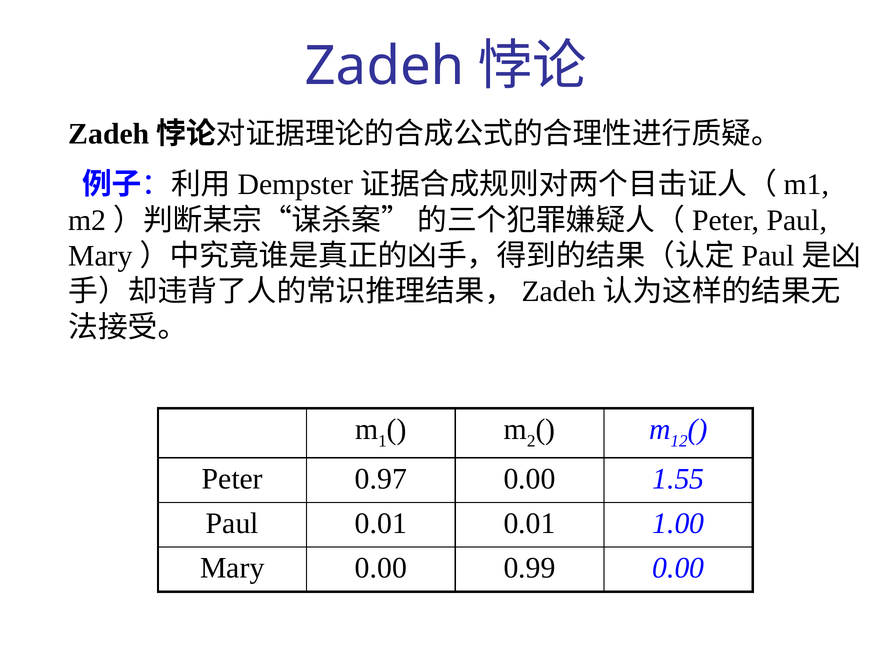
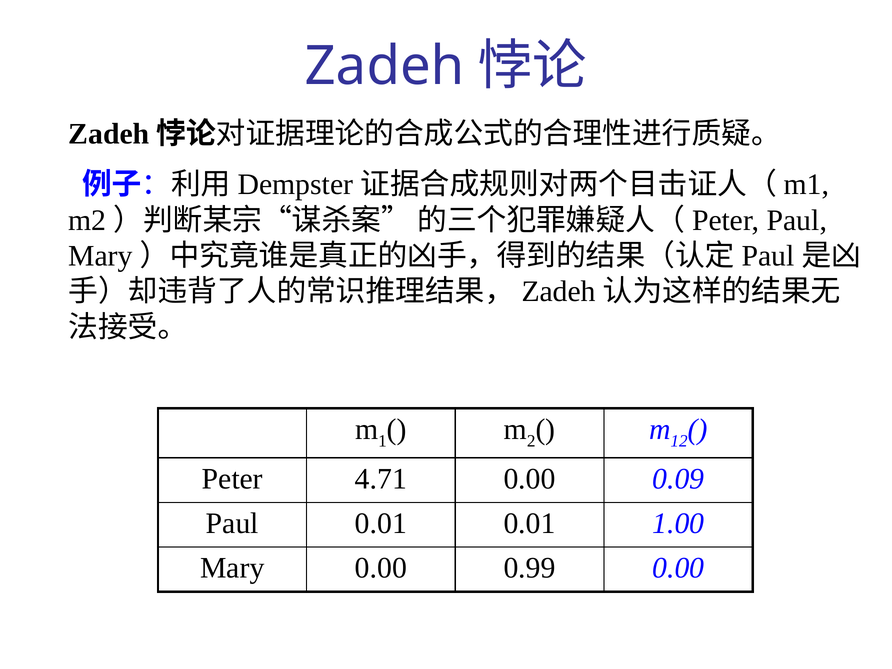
0.97: 0.97 -> 4.71 (381, 479)
1.55: 1.55 -> 0.09 (678, 479)
